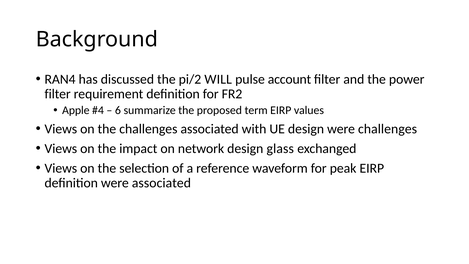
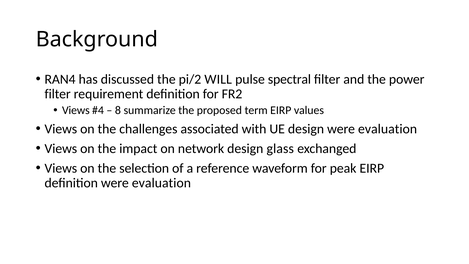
account: account -> spectral (289, 79)
Apple: Apple -> Views (76, 110)
6: 6 -> 8 (118, 110)
design were challenges: challenges -> evaluation (388, 129)
definition were associated: associated -> evaluation (161, 183)
